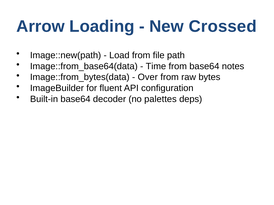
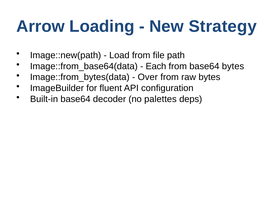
Crossed: Crossed -> Strategy (223, 27)
Time: Time -> Each (156, 66)
base64 notes: notes -> bytes (233, 66)
